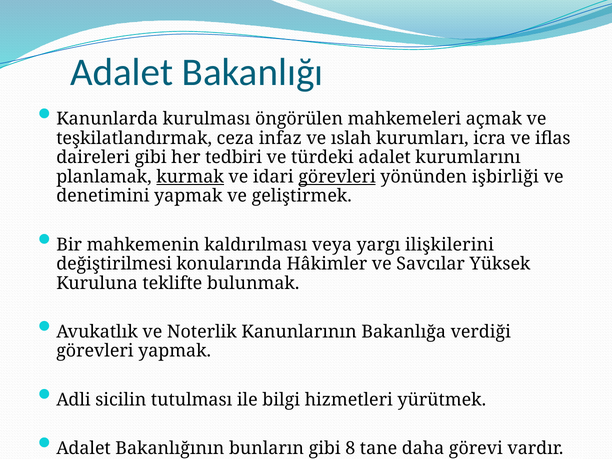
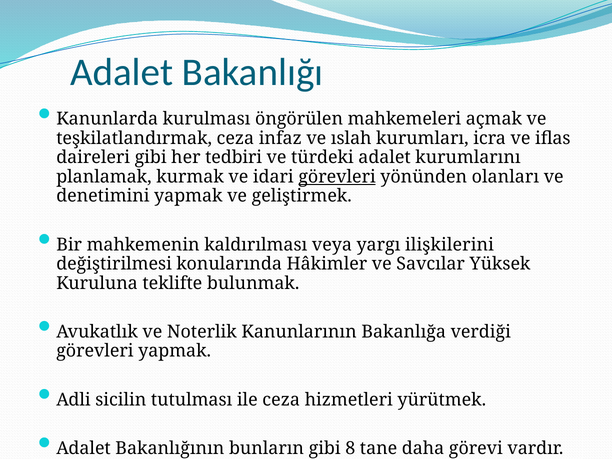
kurmak underline: present -> none (190, 177)
işbirliği: işbirliği -> olanları (505, 177)
ile bilgi: bilgi -> ceza (281, 400)
